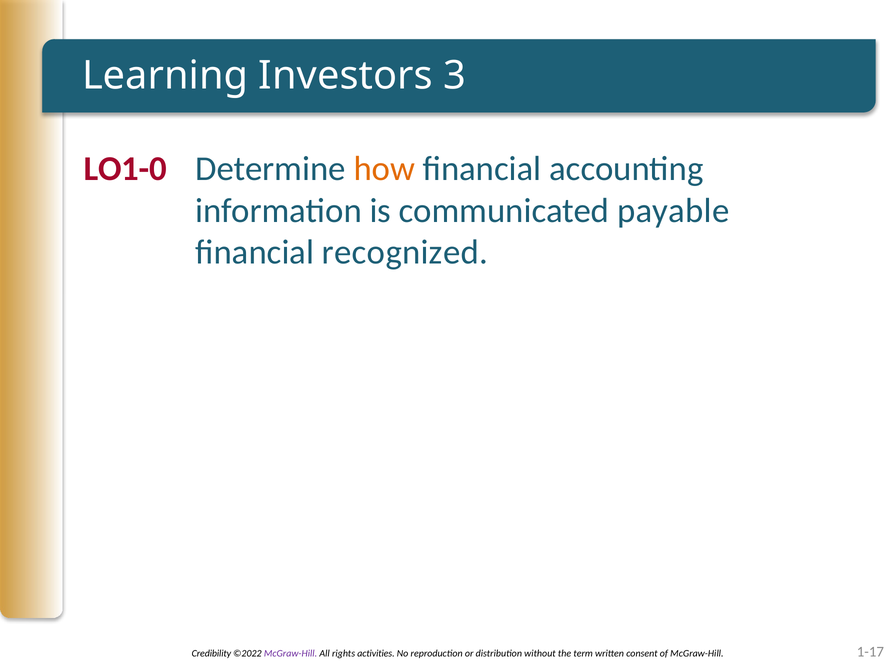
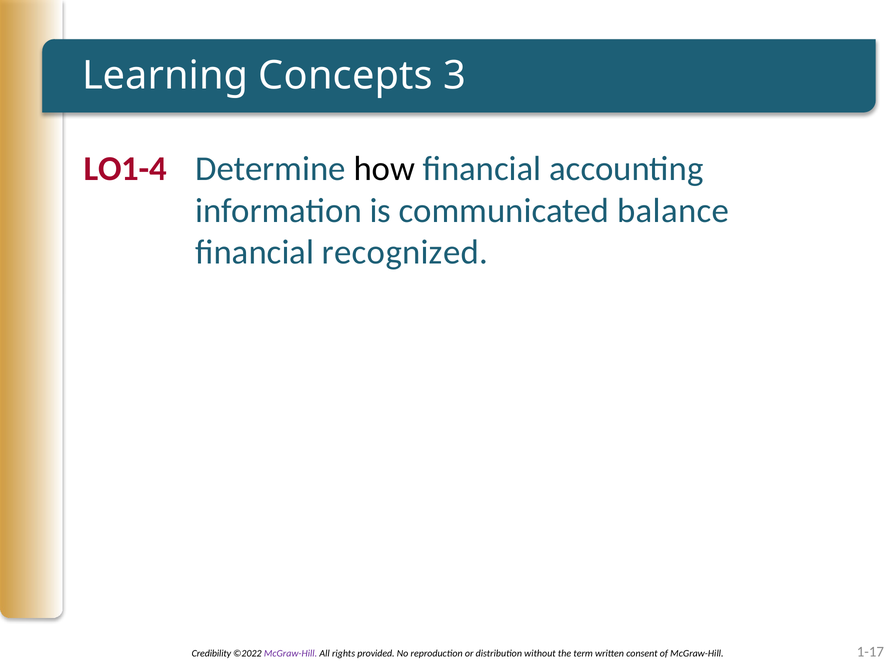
Investors: Investors -> Concepts (346, 76)
LO1-0: LO1-0 -> LO1-4 (125, 169)
how colour: orange -> black (384, 169)
payable: payable -> balance (673, 211)
activities: activities -> provided (376, 654)
